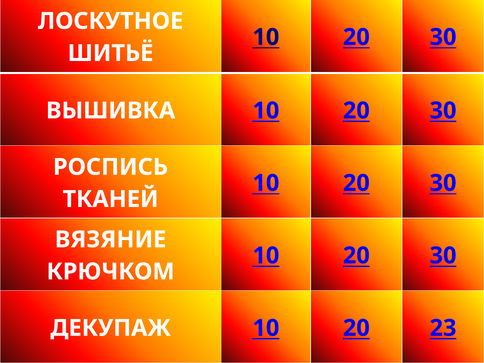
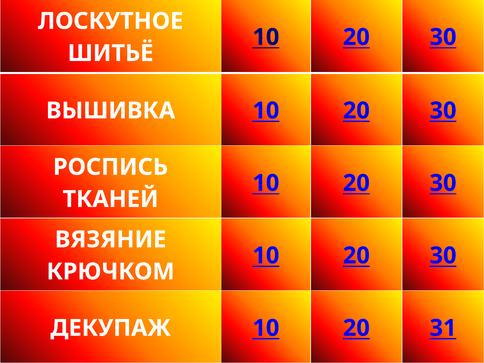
23: 23 -> 31 (443, 328)
